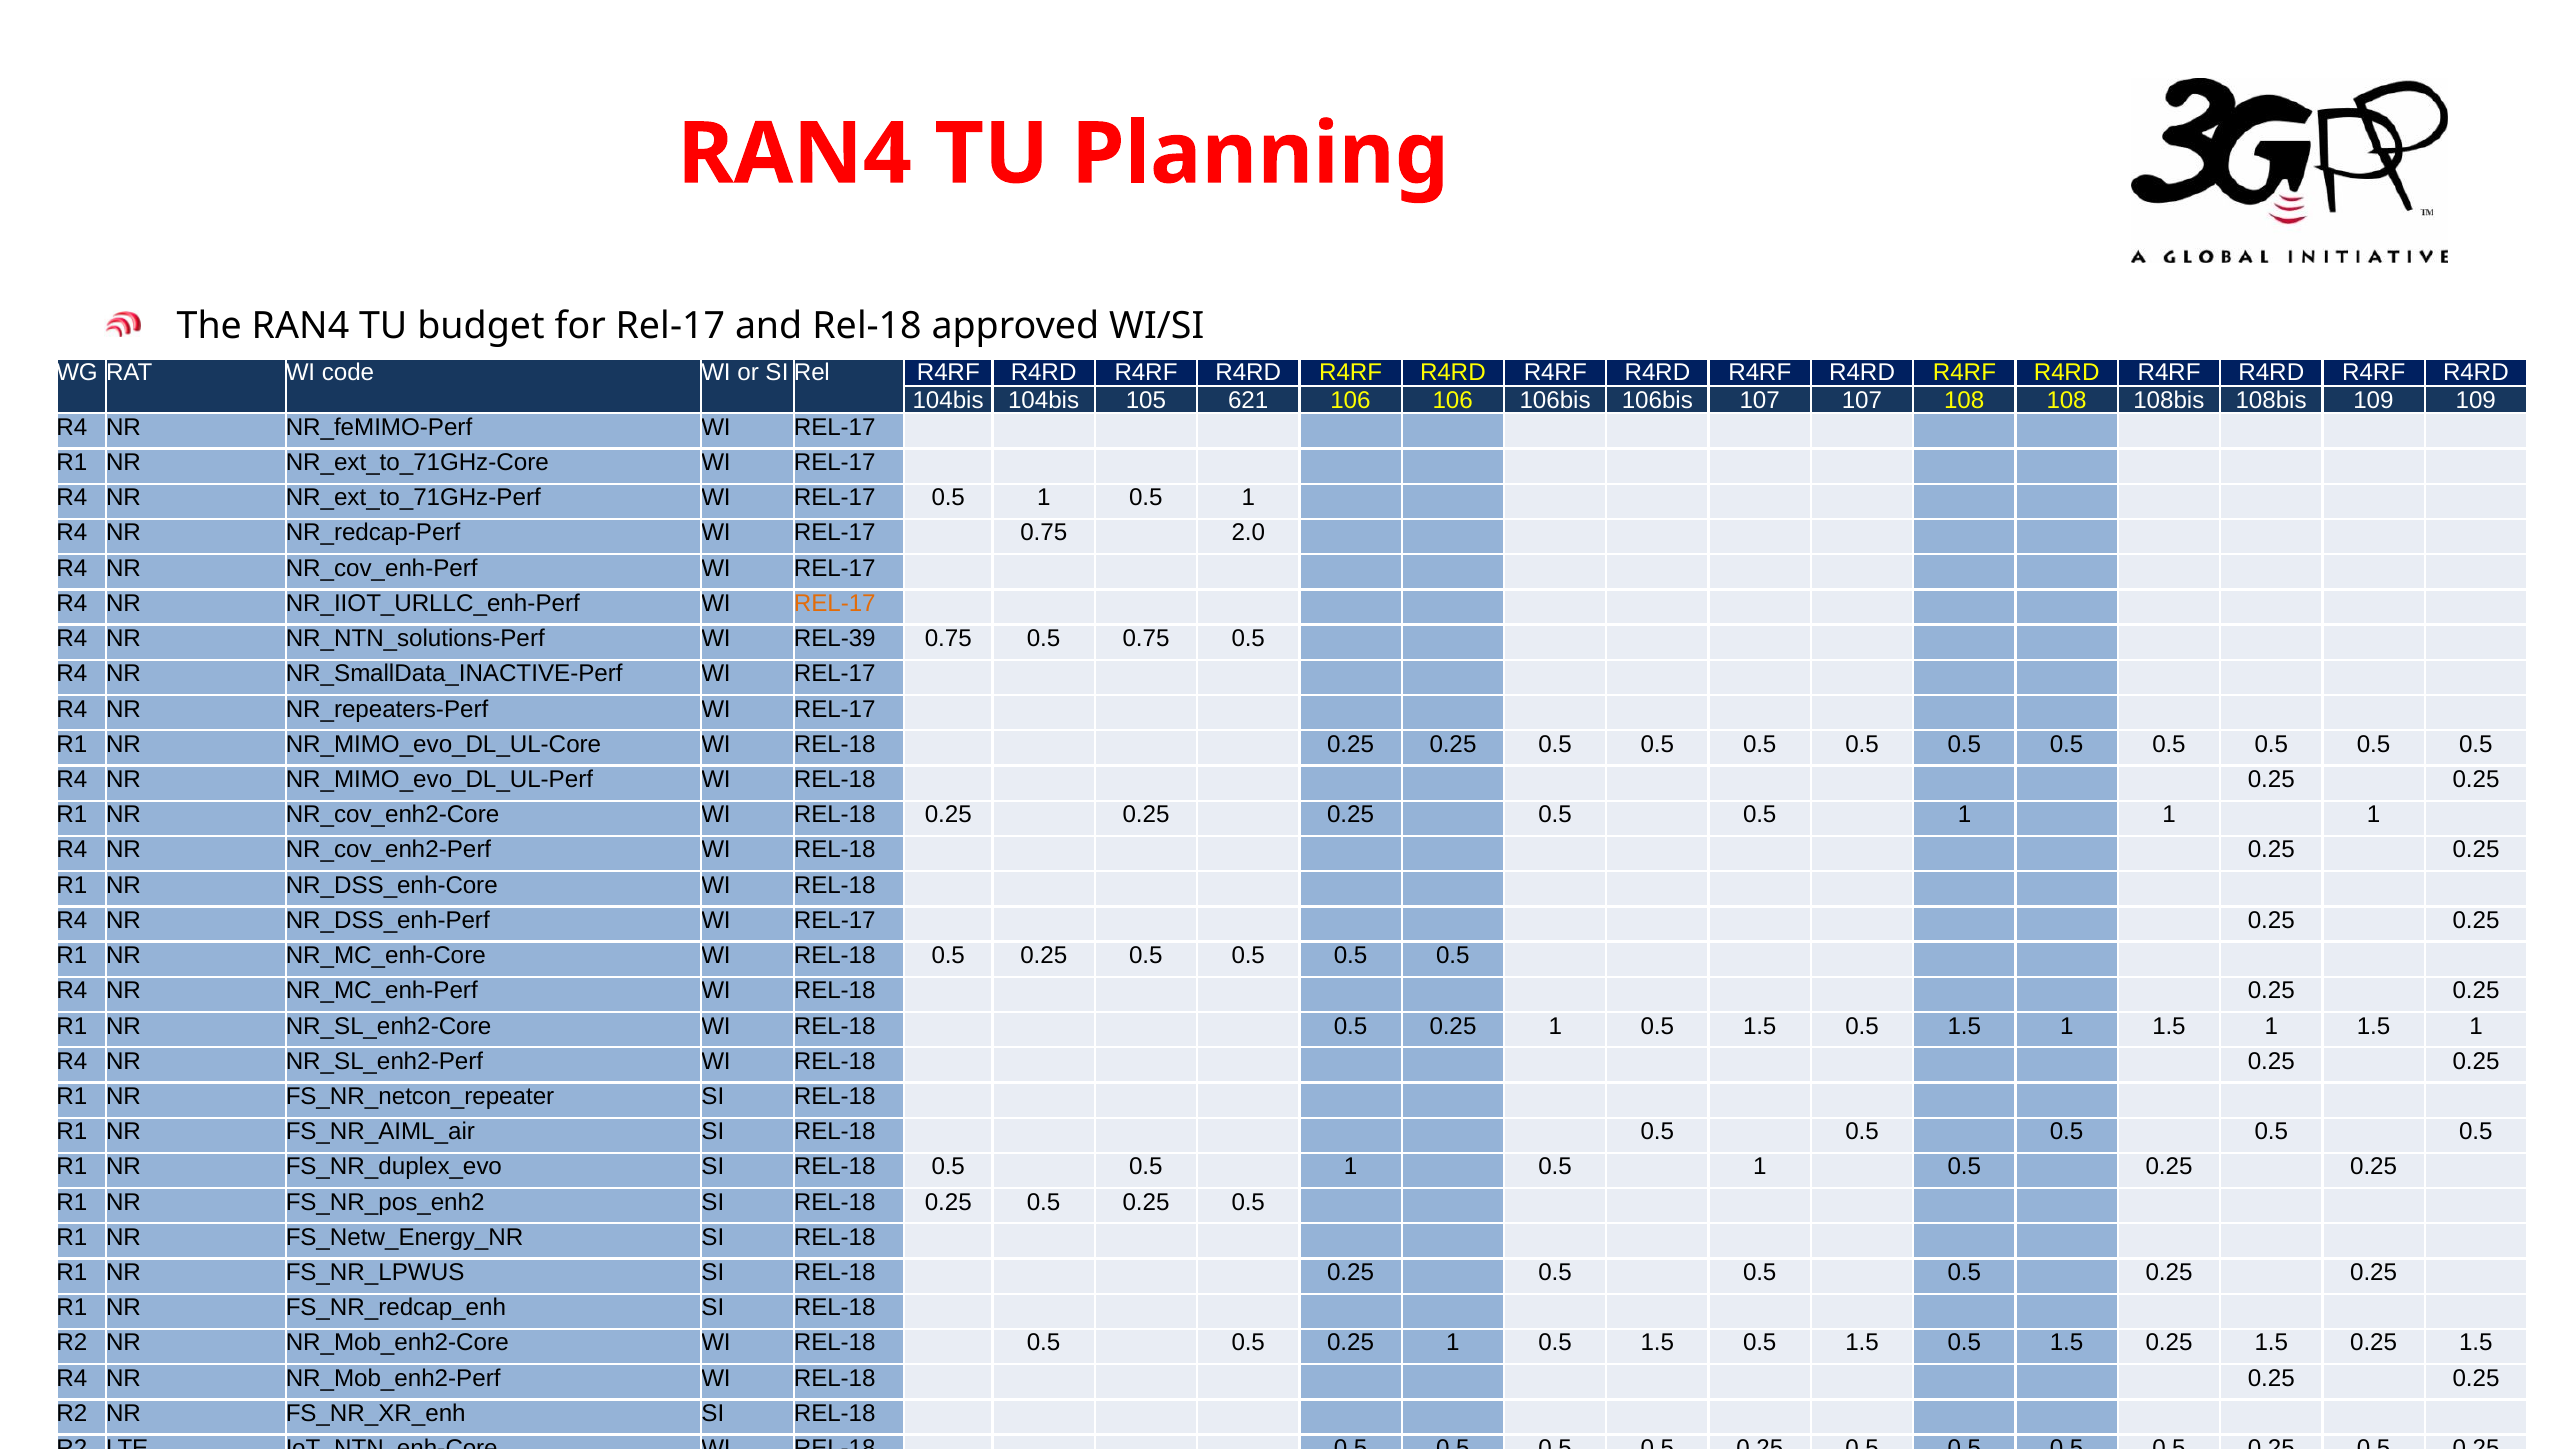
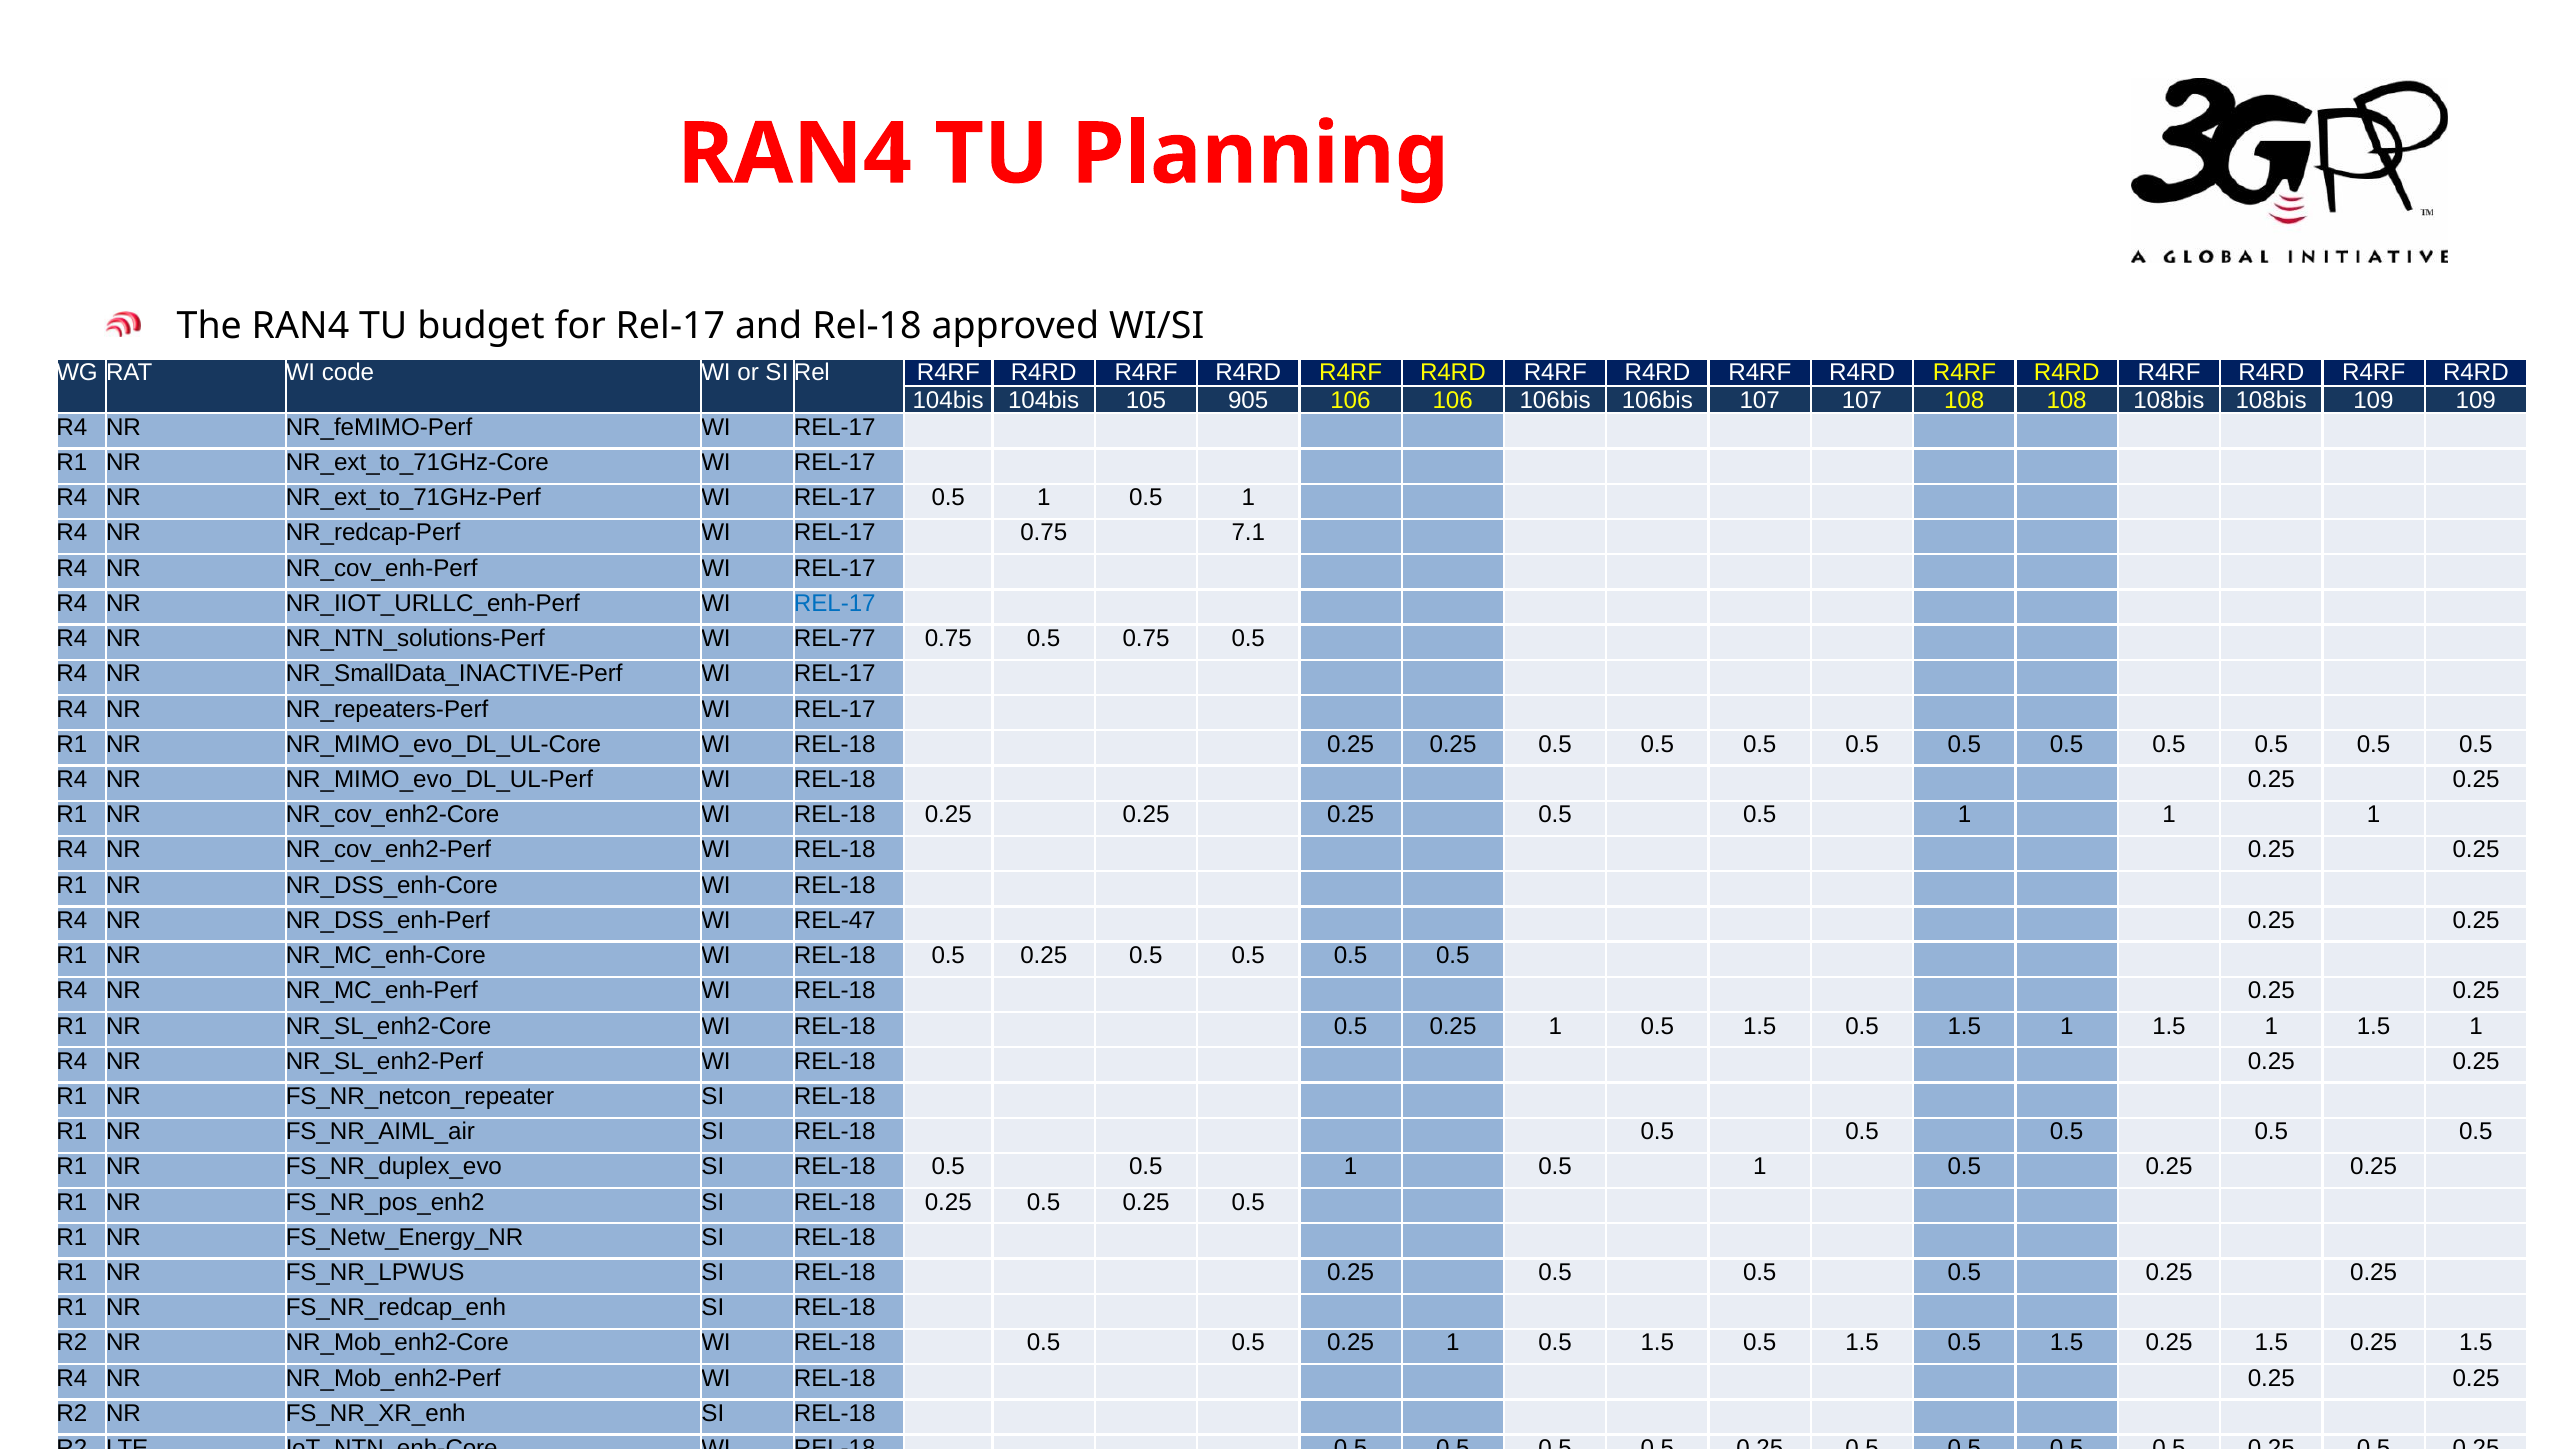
621: 621 -> 905 (1248, 400)
2.0: 2.0 -> 7.1 (1248, 533)
REL-17 colour: orange -> blue (835, 603)
REL-39: REL-39 -> REL-77 (835, 639)
REL-17: REL-17 -> REL-47 (835, 920)
